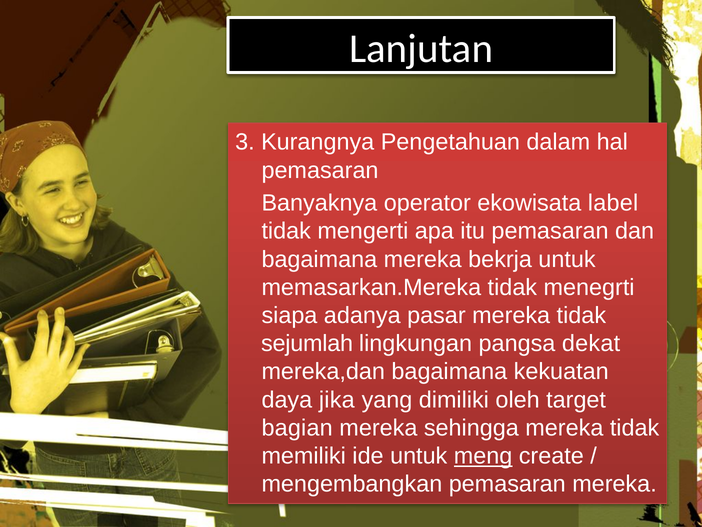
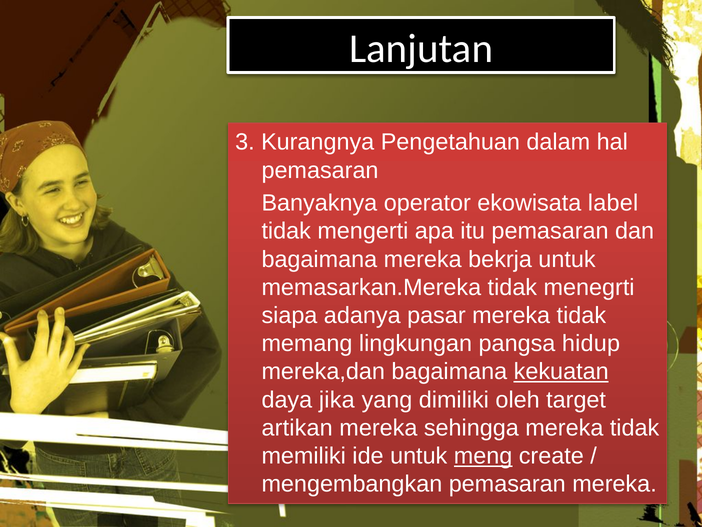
sejumlah: sejumlah -> memang (307, 343)
dekat: dekat -> hidup (591, 343)
kekuatan underline: none -> present (561, 371)
bagian: bagian -> artikan (297, 428)
